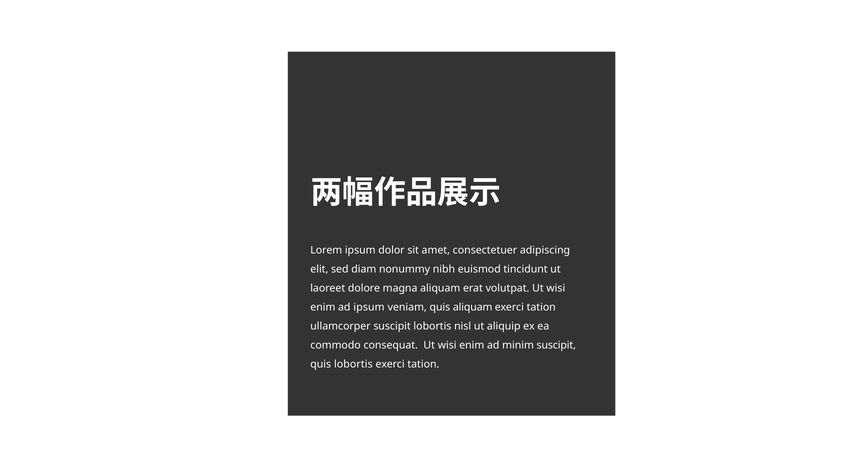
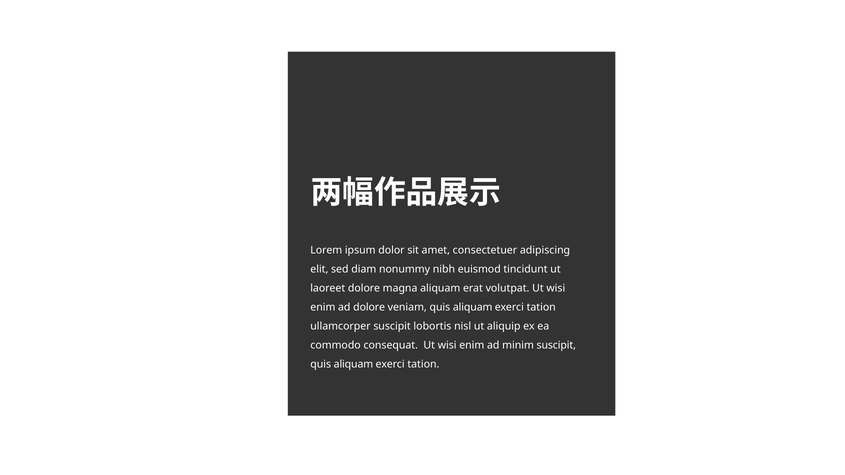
ad ipsum: ipsum -> dolore (369, 307)
lobortis: lobortis -> aliquam (353, 364)
